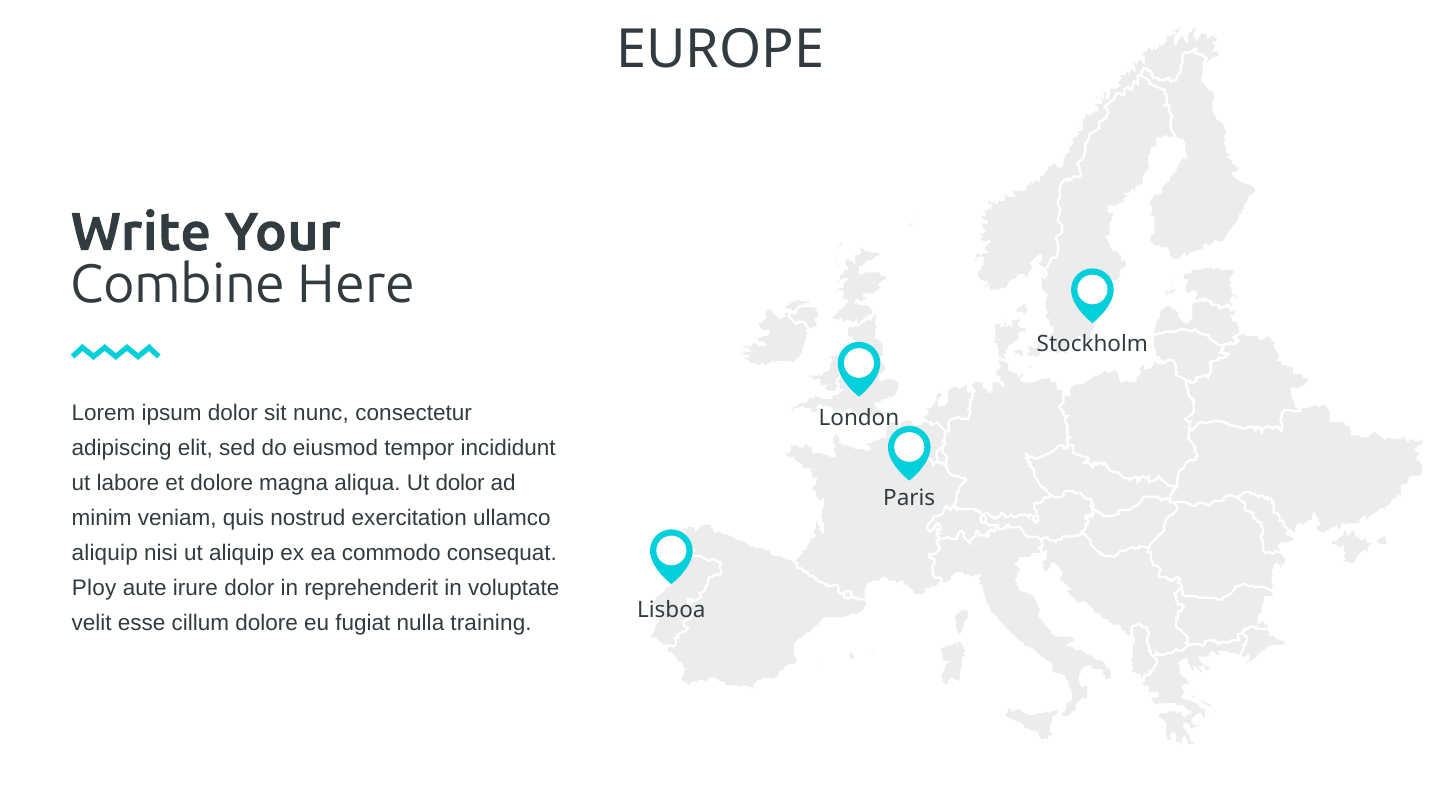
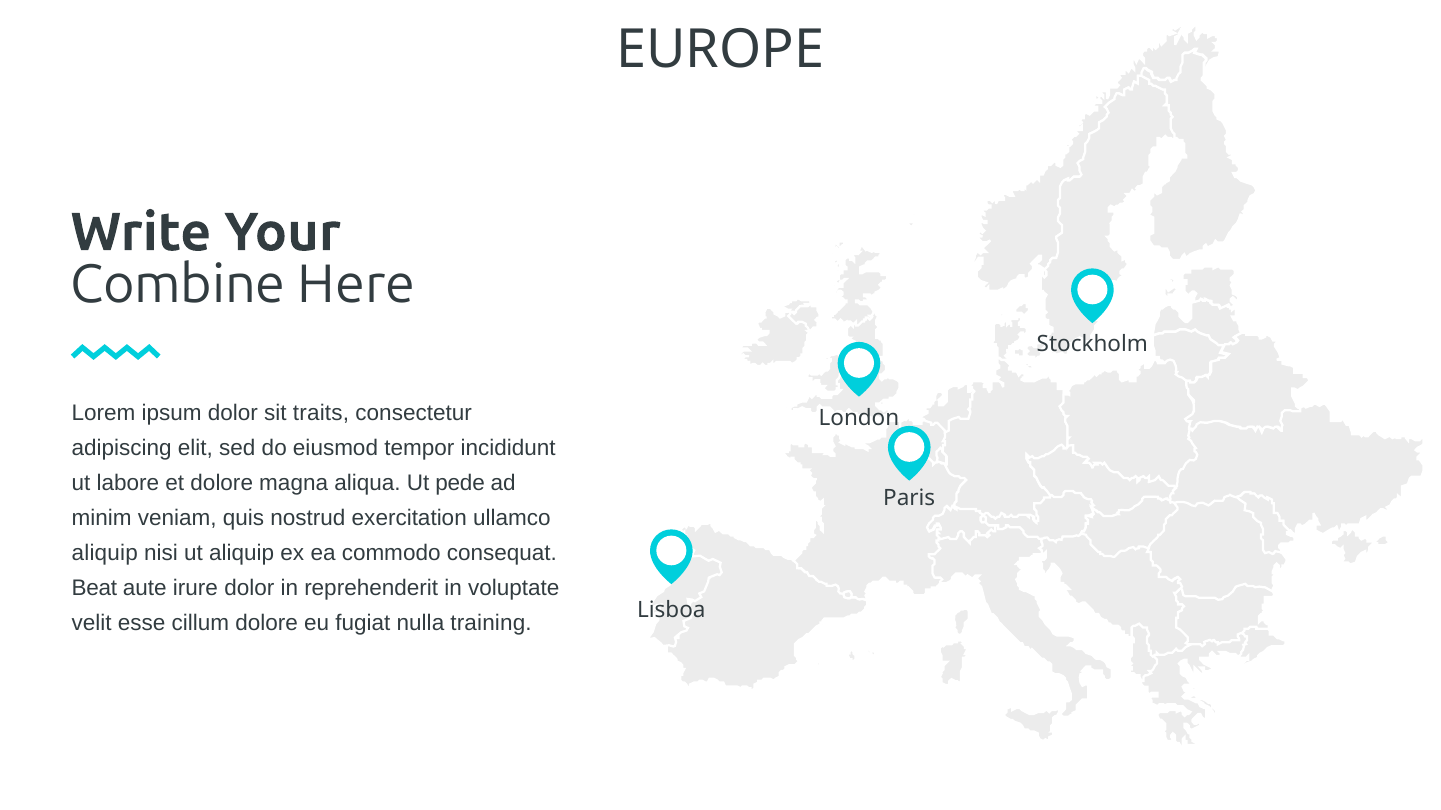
nunc: nunc -> traits (321, 413)
Ut dolor: dolor -> pede (460, 483)
Ploy: Ploy -> Beat (94, 589)
